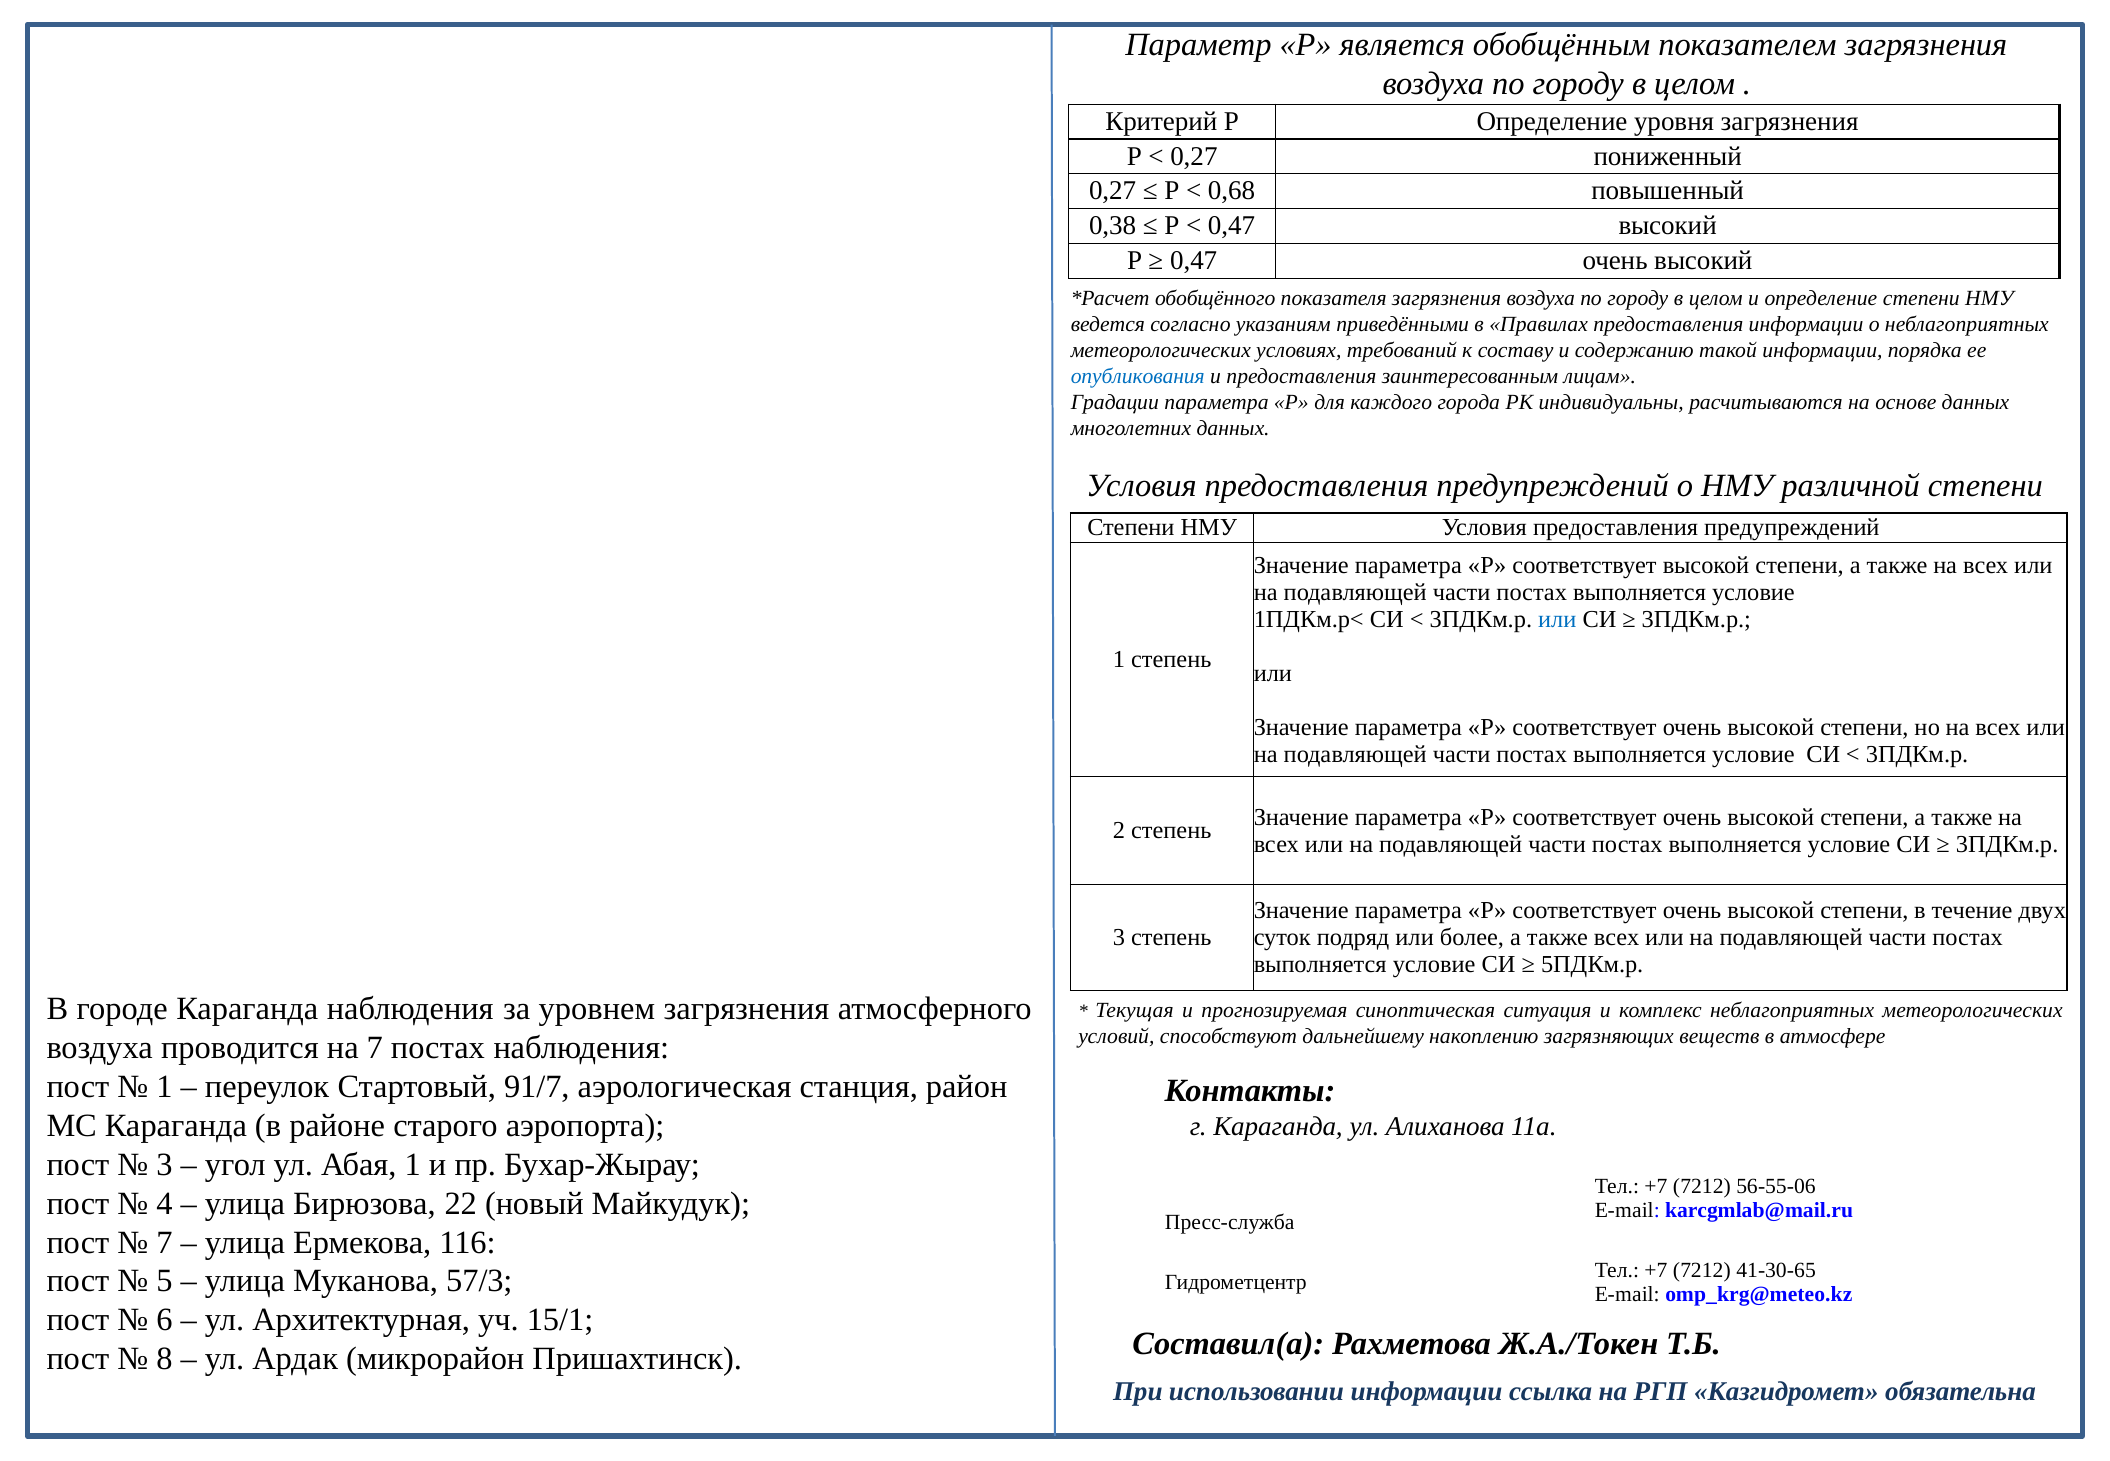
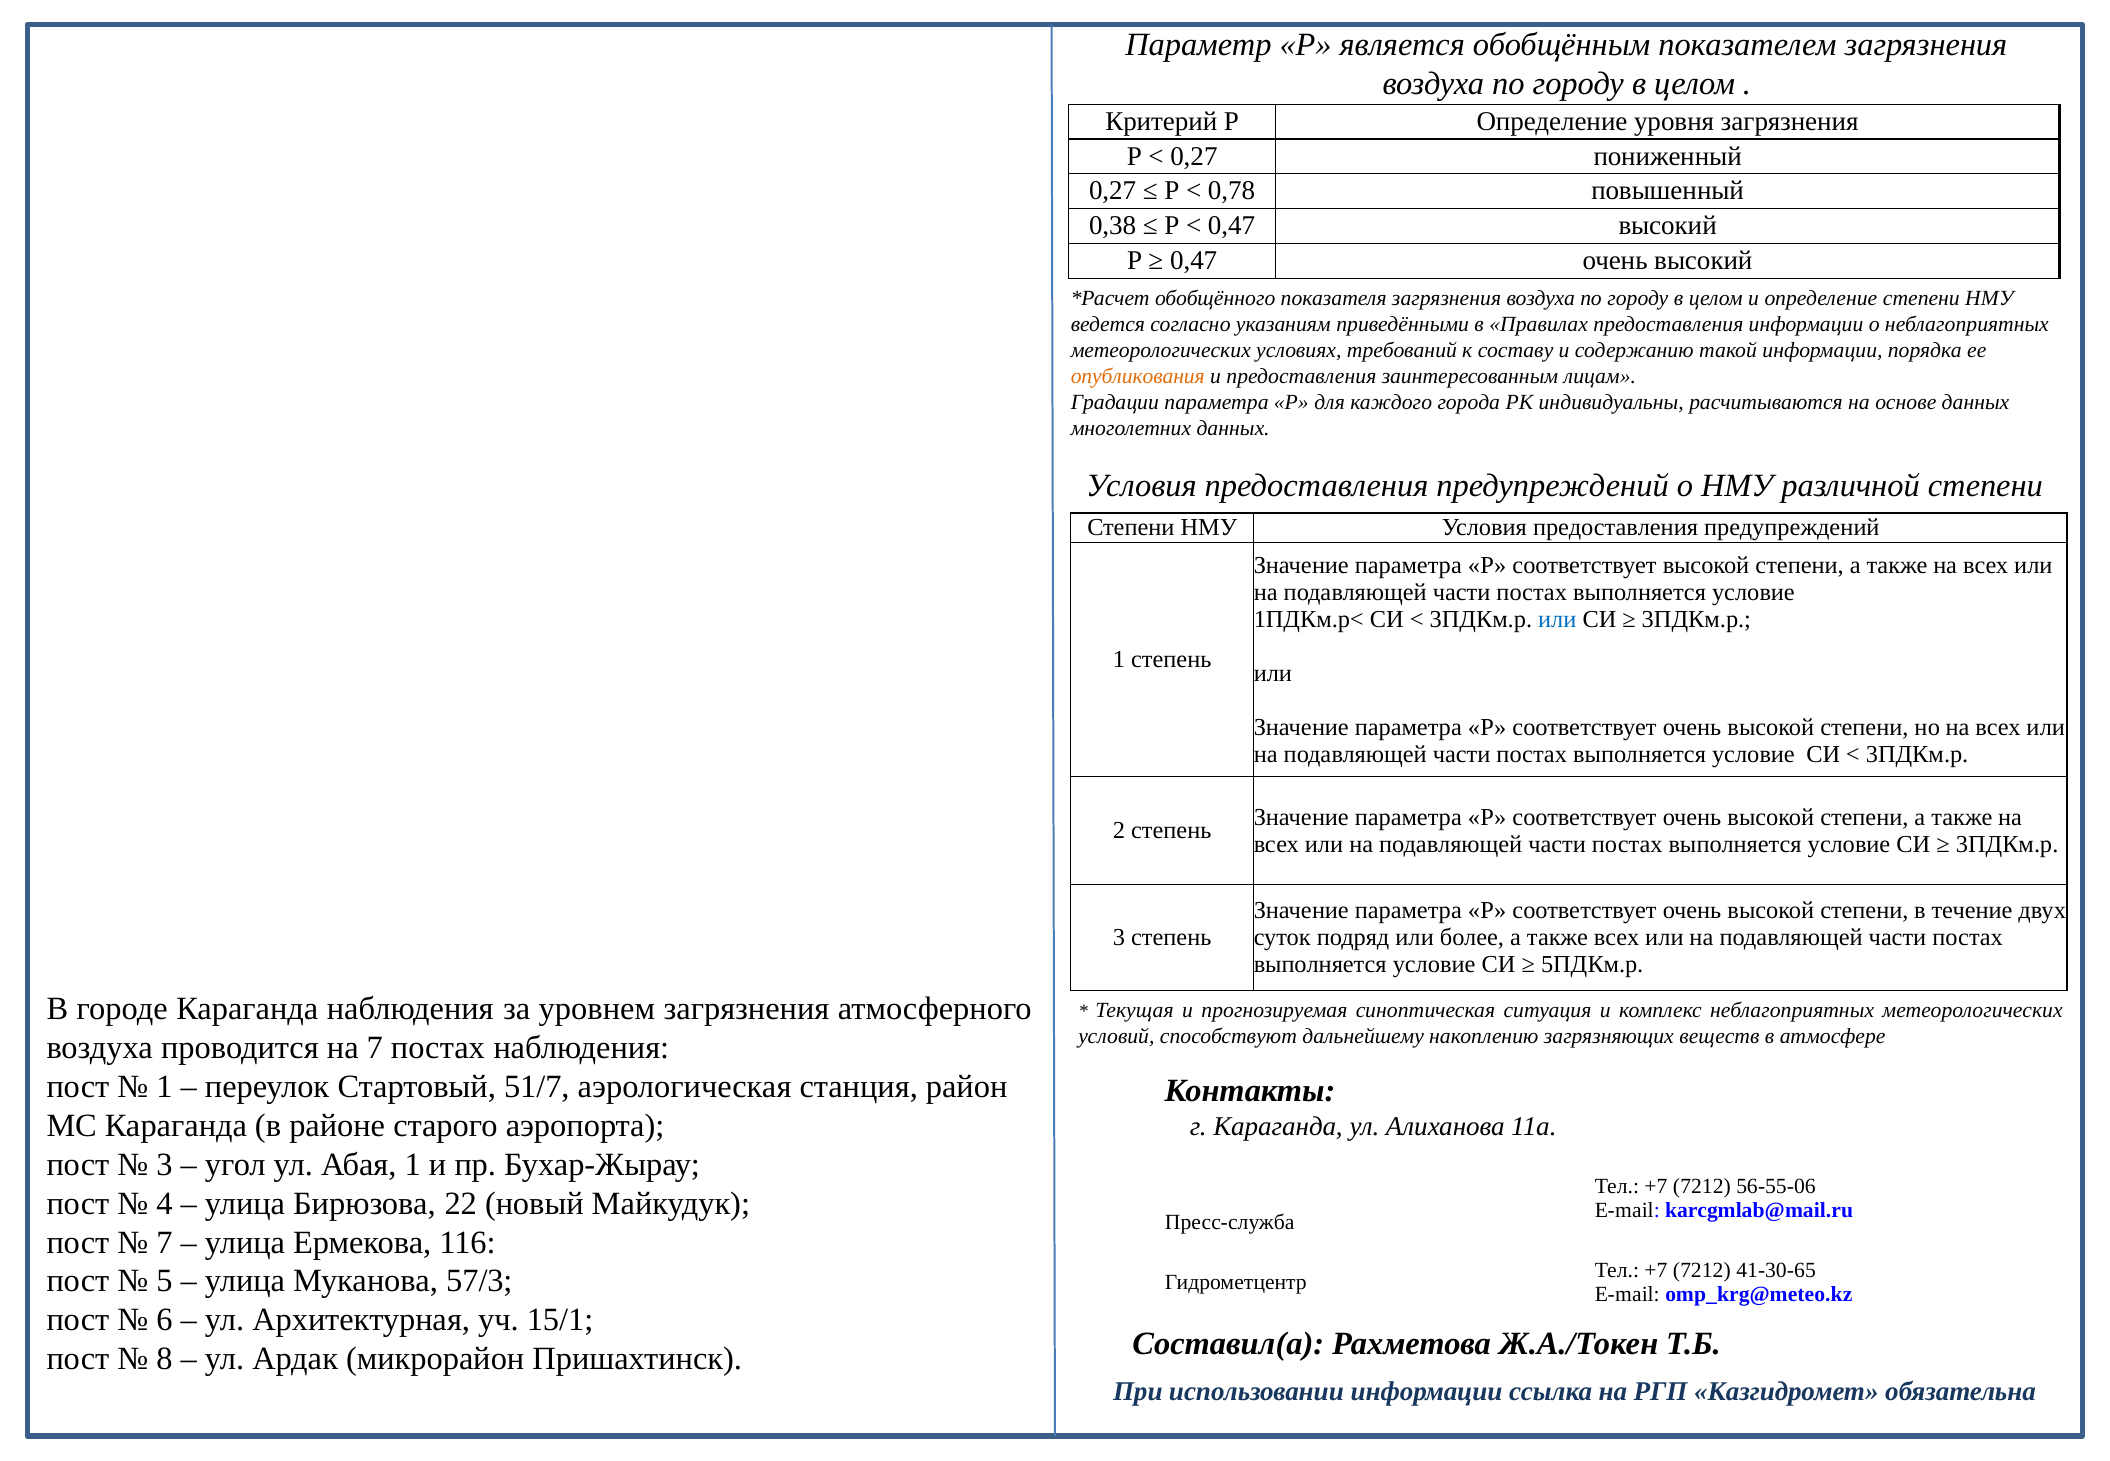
0,68: 0,68 -> 0,78 (1231, 191)
опубликования colour: blue -> orange (1138, 376)
91/7: 91/7 -> 51/7 (537, 1086)
